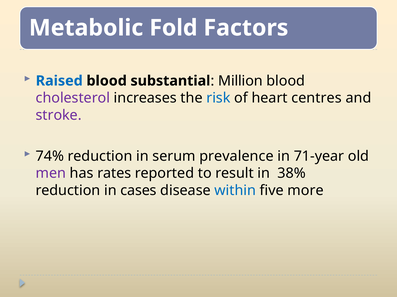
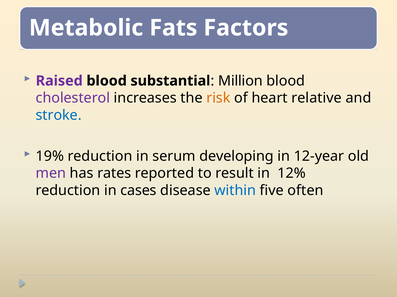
Fold: Fold -> Fats (173, 28)
Raised colour: blue -> purple (59, 81)
risk colour: blue -> orange (218, 98)
centres: centres -> relative (317, 98)
stroke colour: purple -> blue (59, 115)
74%: 74% -> 19% (50, 156)
prevalence: prevalence -> developing (237, 156)
71-year: 71-year -> 12-year (319, 156)
38%: 38% -> 12% (292, 174)
more: more -> often (305, 191)
